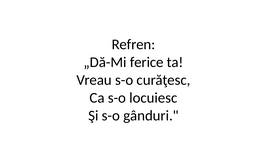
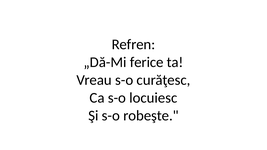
gânduri: gânduri -> robeşte (151, 116)
